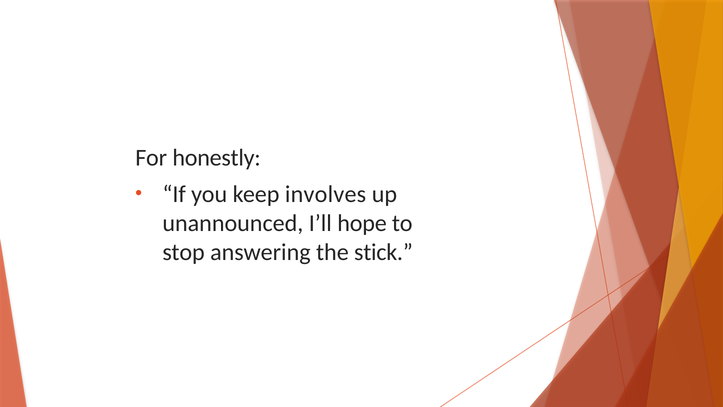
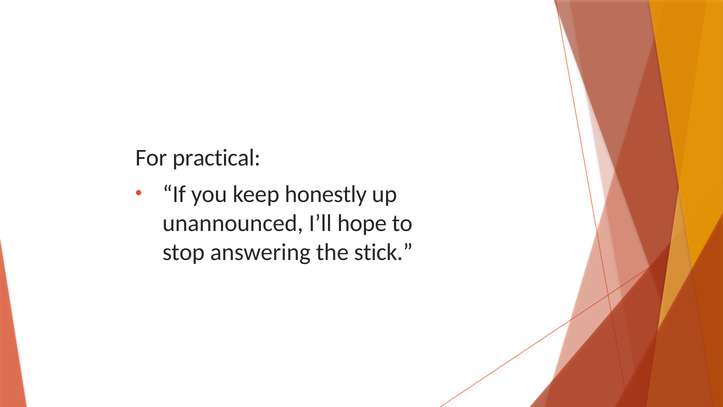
honestly: honestly -> practical (217, 158)
involves: involves -> honestly (326, 194)
